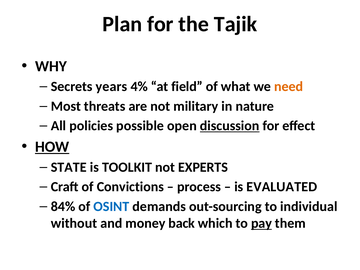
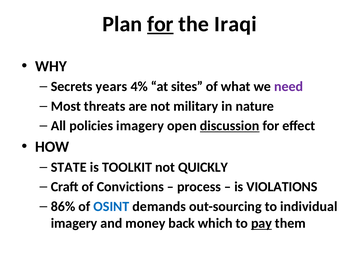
for underline: none -> present (160, 24)
Tajik: Tajik -> Iraqi (235, 24)
field: field -> sites (187, 87)
need colour: orange -> purple (289, 87)
policies possible: possible -> imagery (140, 126)
HOW underline: present -> none (52, 147)
EXPERTS: EXPERTS -> QUICKLY (203, 167)
EVALUATED: EVALUATED -> VIOLATIONS (282, 187)
84%: 84% -> 86% (63, 206)
without: without -> imagery (74, 223)
